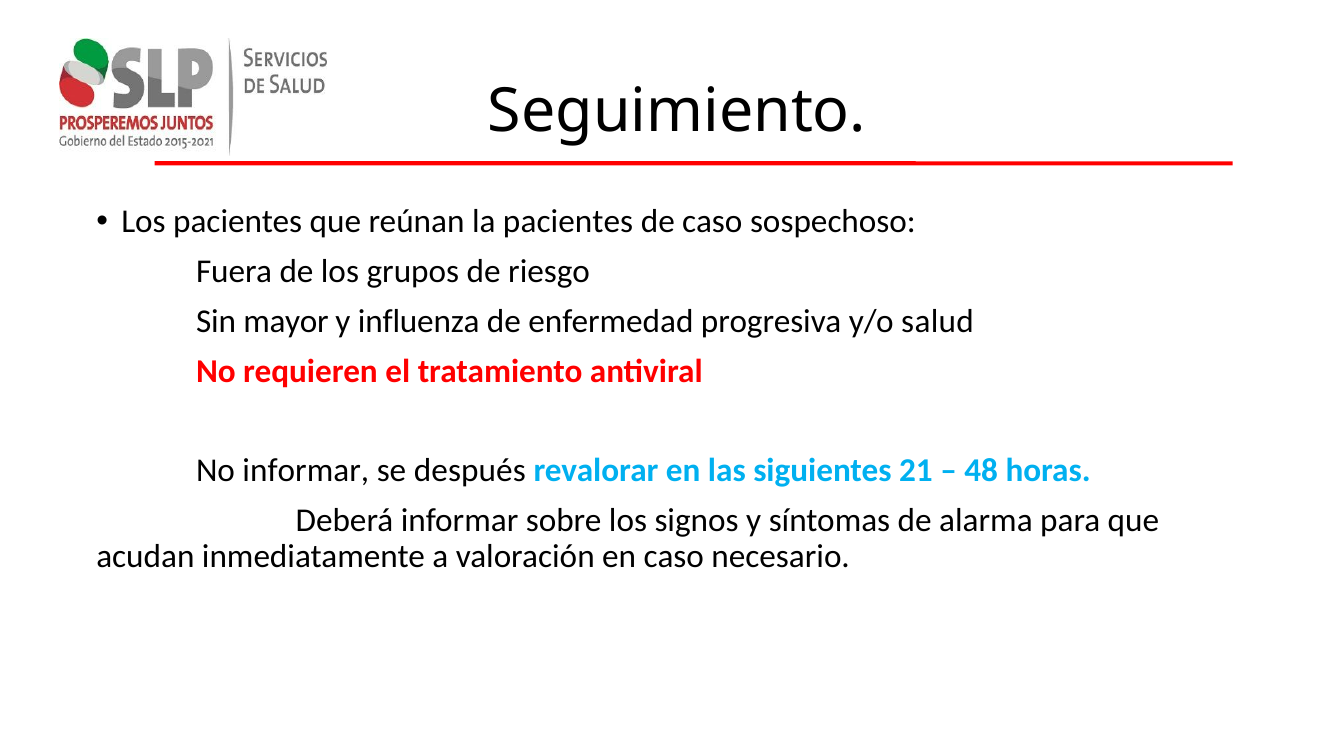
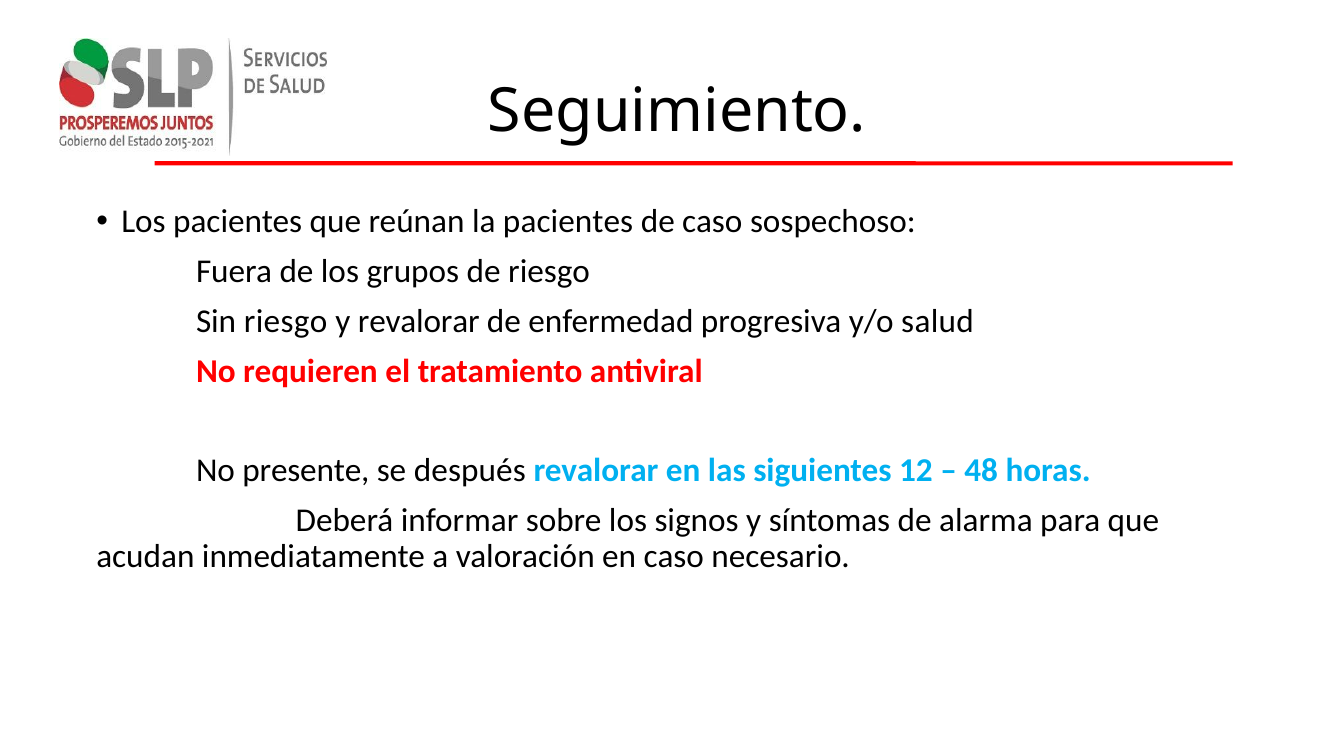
Sin mayor: mayor -> riesgo (286, 321)
y influenza: influenza -> revalorar (419, 321)
No informar: informar -> presente (306, 470)
21: 21 -> 12 (916, 470)
